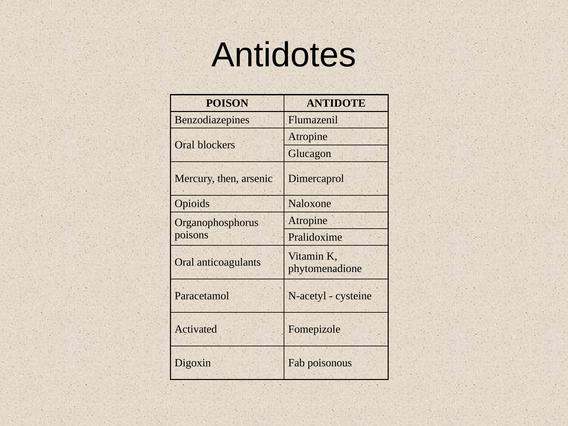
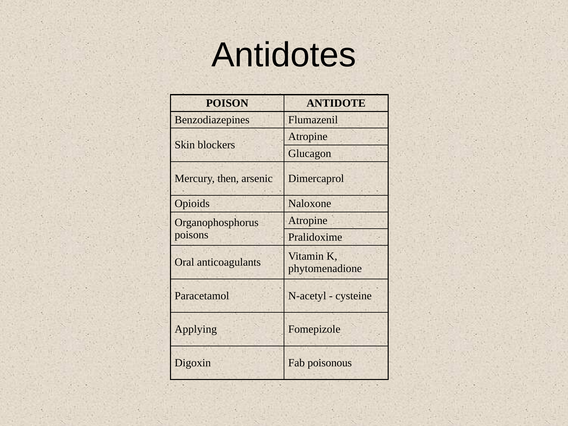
Oral: Oral -> Skin (185, 145)
Activated: Activated -> Applying (196, 329)
